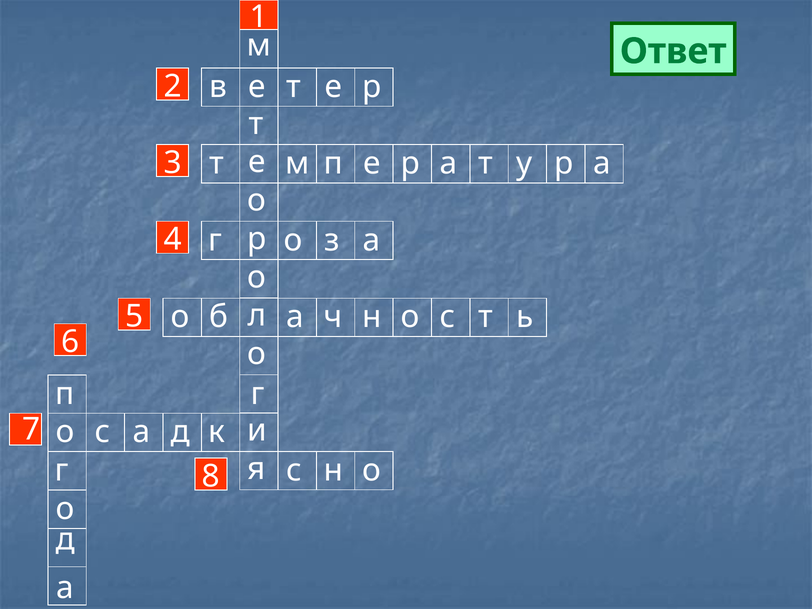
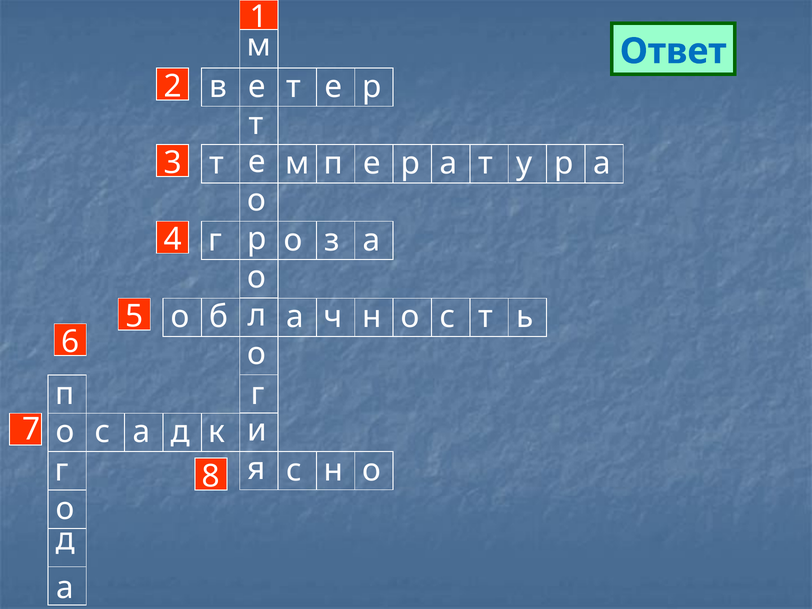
Ответ colour: green -> blue (673, 51)
